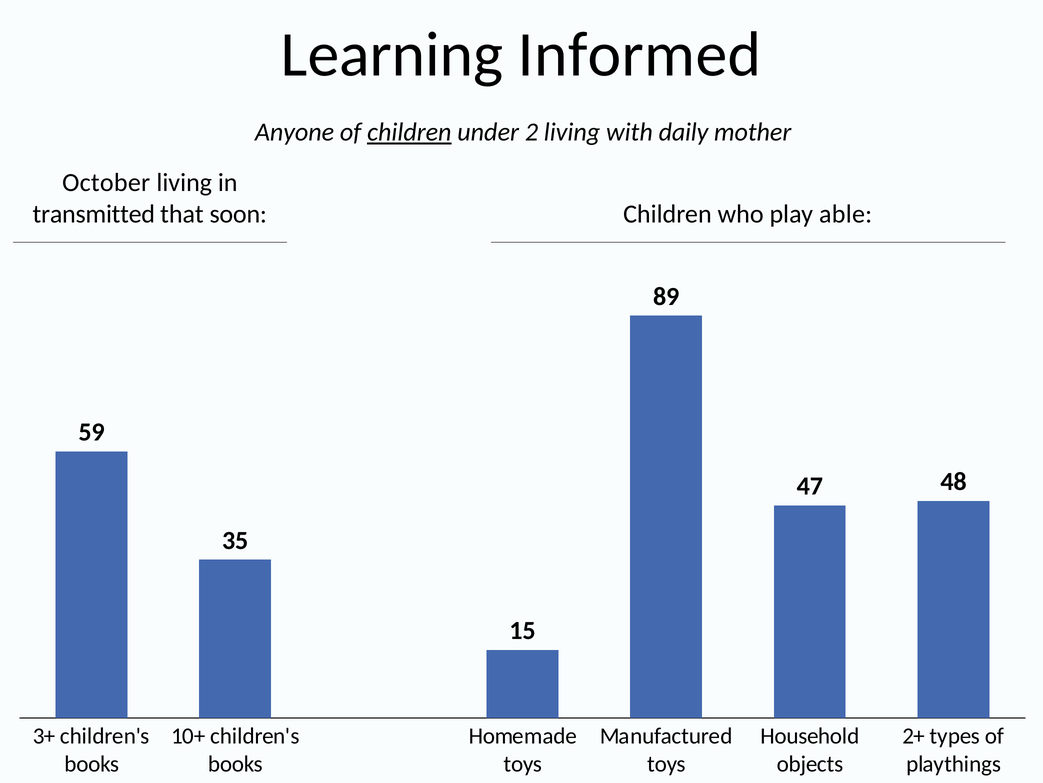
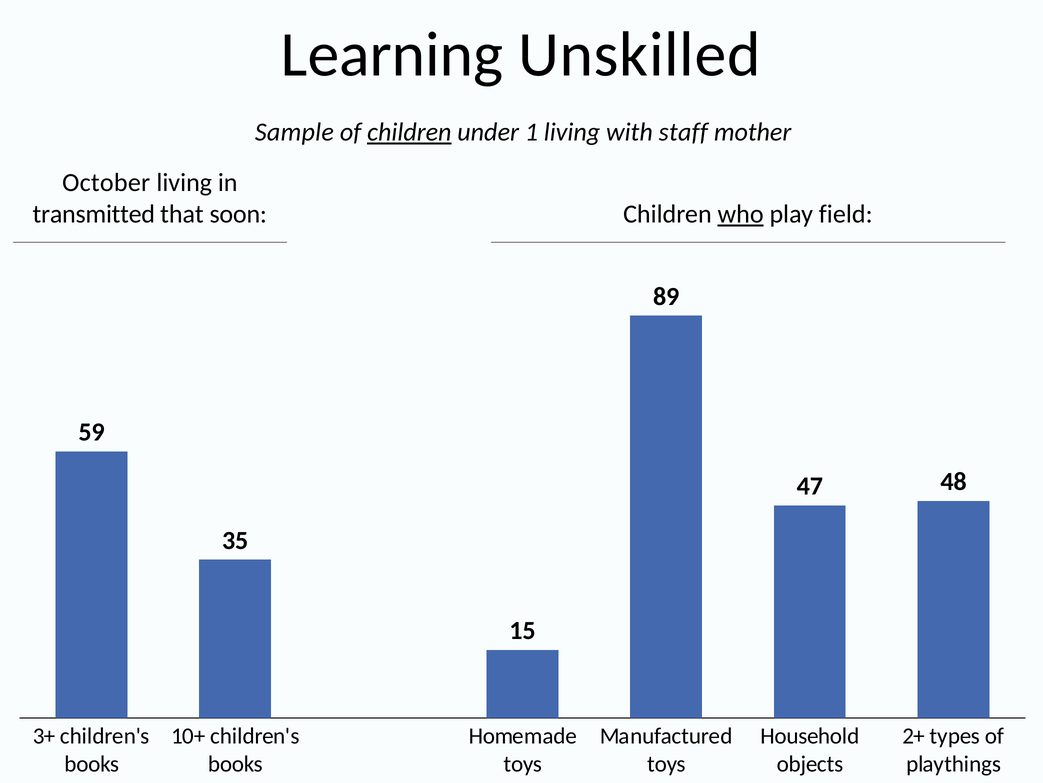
Informed: Informed -> Unskilled (639, 55)
Anyone: Anyone -> Sample (294, 132)
2: 2 -> 1 (531, 132)
daily: daily -> staff (683, 132)
who underline: none -> present (741, 214)
able: able -> field (846, 214)
